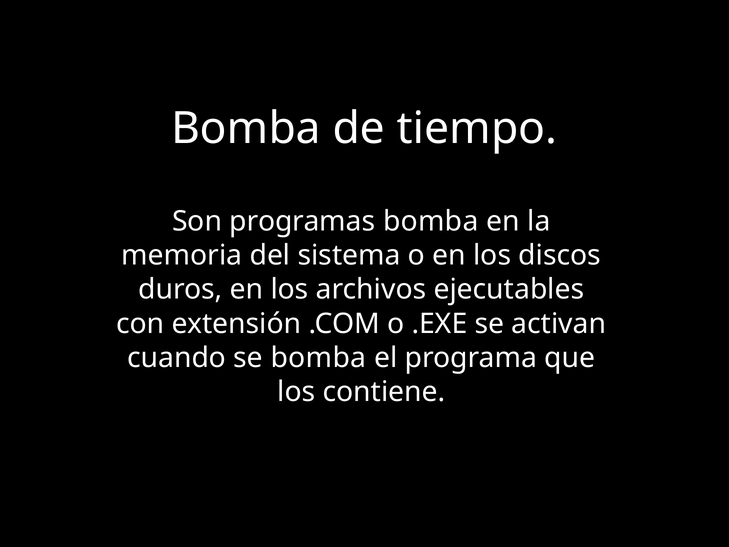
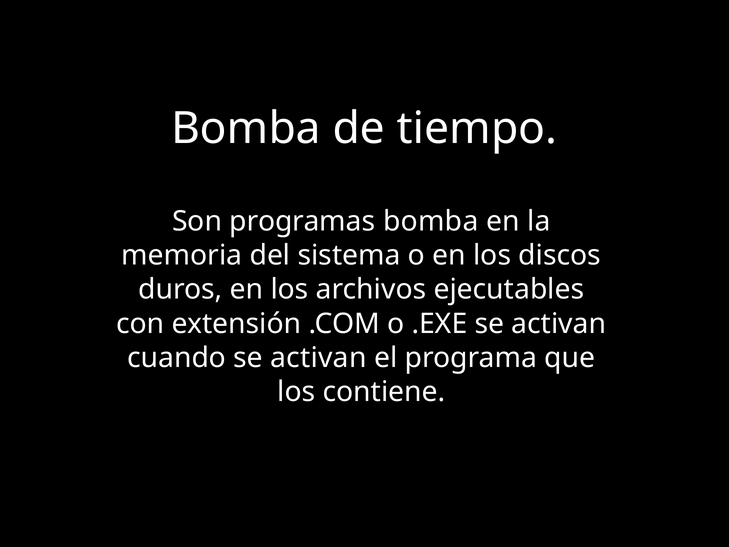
cuando se bomba: bomba -> activan (318, 358)
